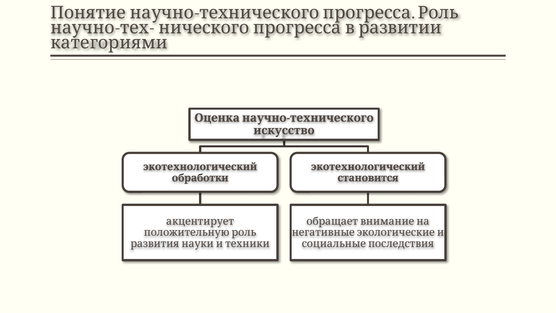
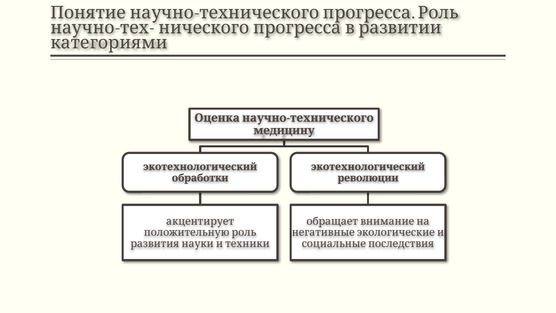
искусство: искусство -> медицину (284, 130)
становится: становится -> революции (368, 178)
